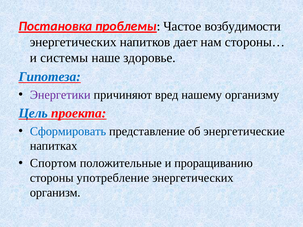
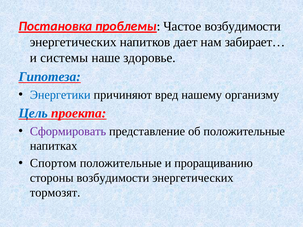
стороны…: стороны… -> забирает… (255, 42)
Энергетики colour: purple -> blue (60, 95)
Сформировать colour: blue -> purple (68, 131)
об энергетические: энергетические -> положительные (244, 131)
стороны употребление: употребление -> возбудимости (113, 178)
организм: организм -> тормозят (55, 193)
